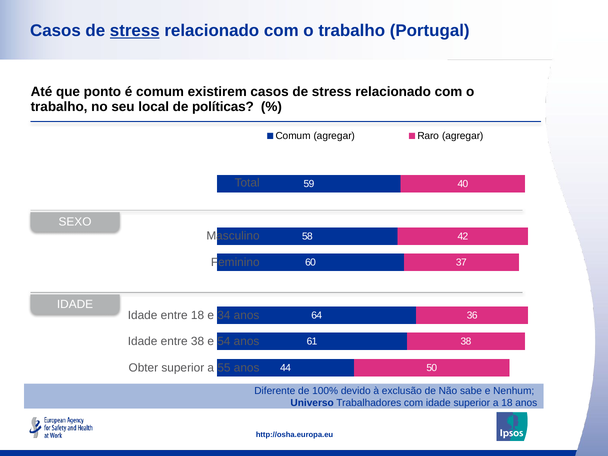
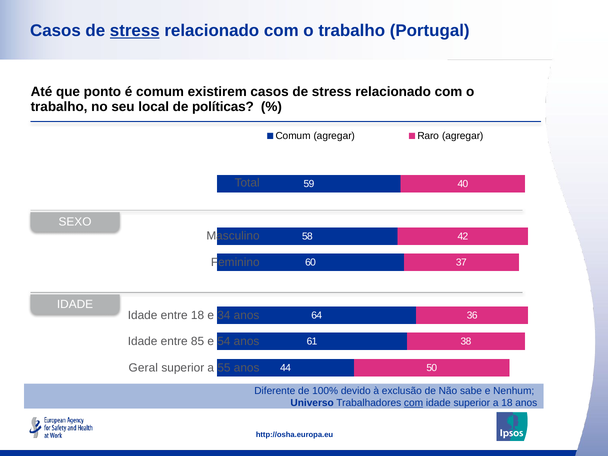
entre 38: 38 -> 85 (198, 342)
Obter: Obter -> Geral (143, 368)
com underline: none -> present (414, 403)
